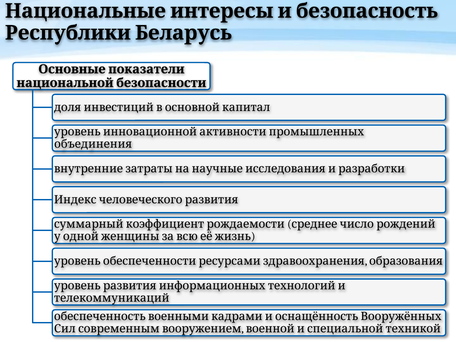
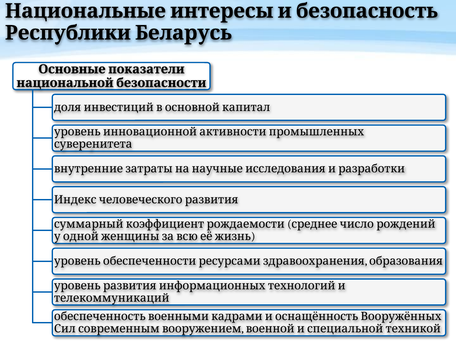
объединения: объединения -> суверенитета (93, 144)
